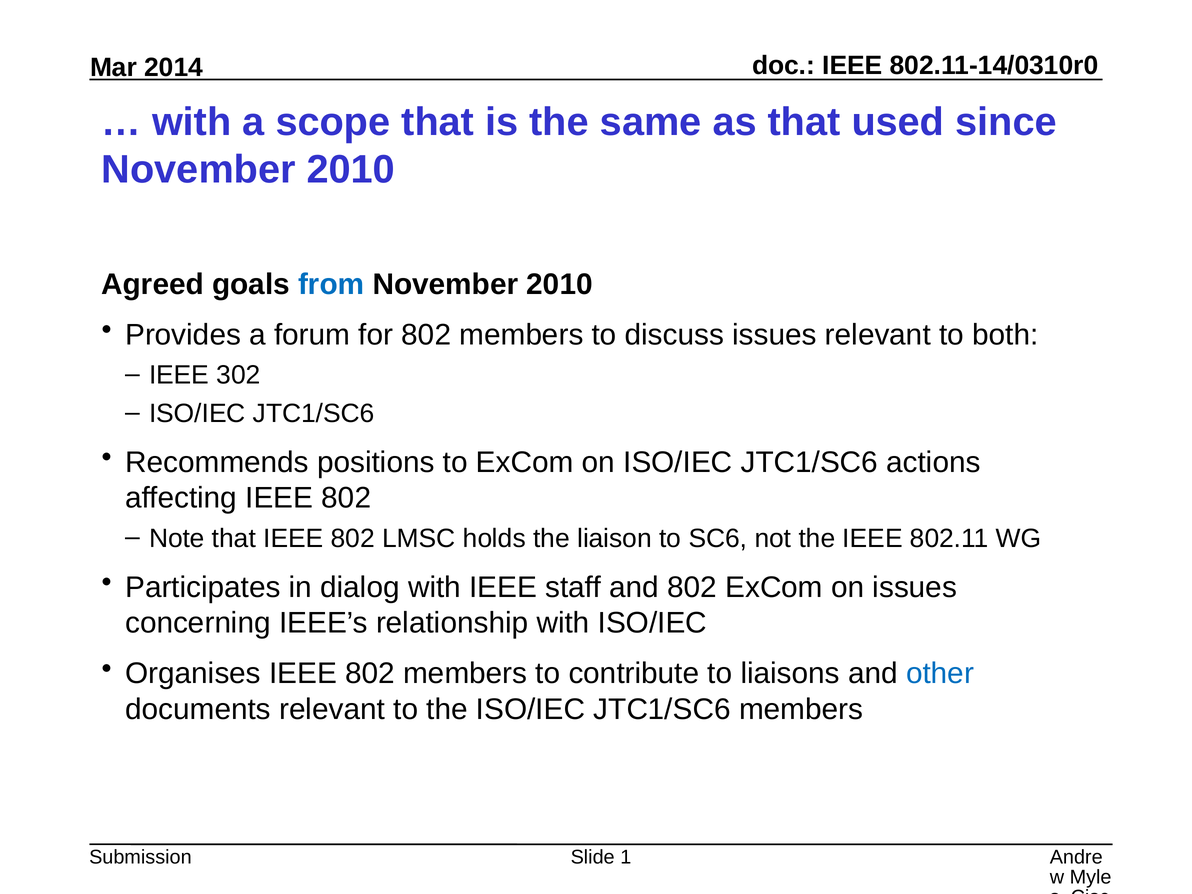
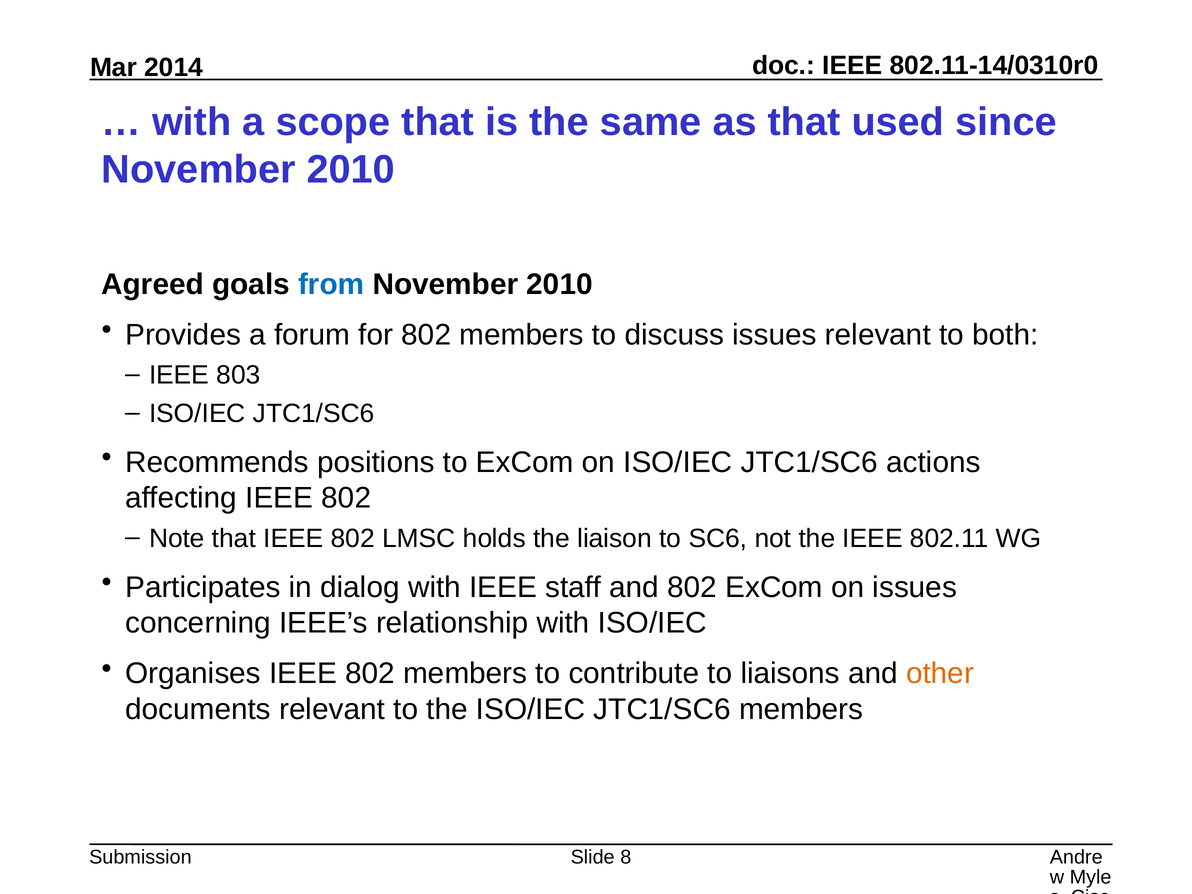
302: 302 -> 803 (238, 375)
other colour: blue -> orange (940, 674)
1: 1 -> 8 (626, 857)
